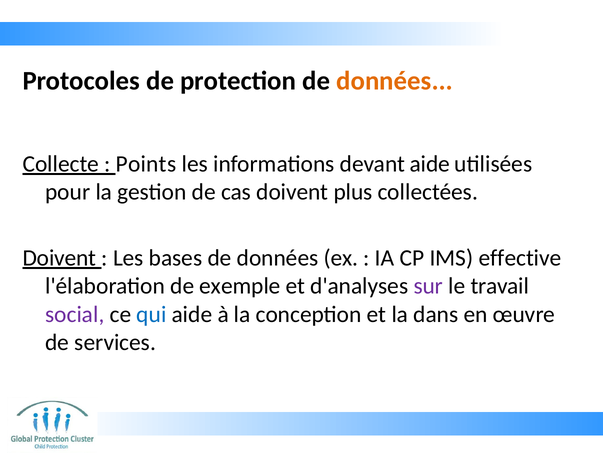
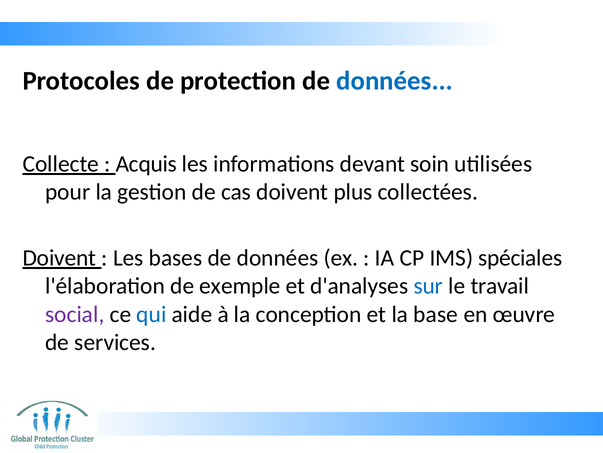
données colour: orange -> blue (395, 81)
Points: Points -> Acquis (146, 164)
devant aide: aide -> soin (430, 164)
effective: effective -> spéciales (520, 258)
sur colour: purple -> blue (428, 286)
dans: dans -> base (436, 314)
